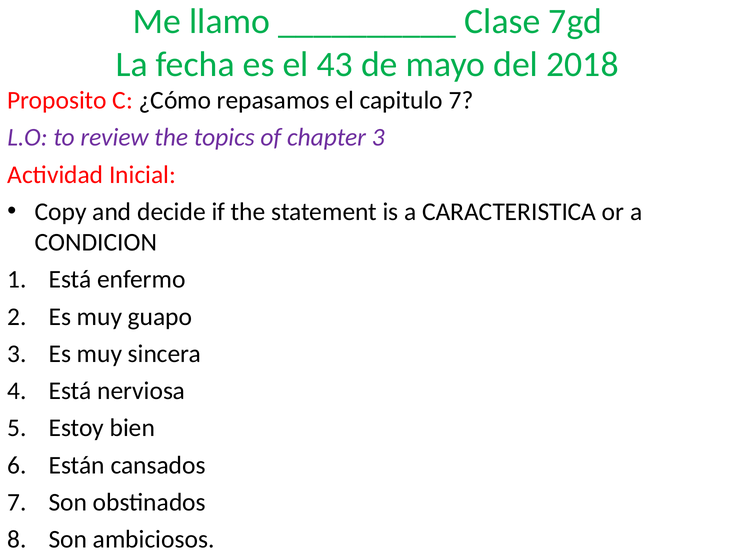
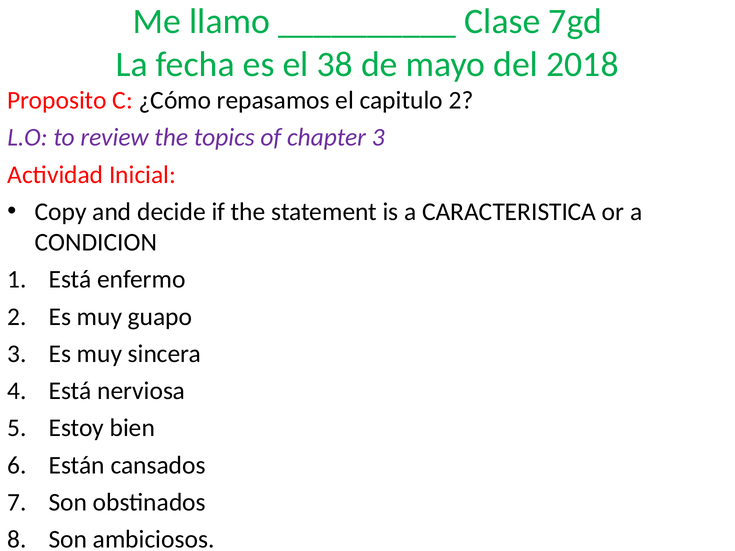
43: 43 -> 38 (335, 64)
capitulo 7: 7 -> 2 (461, 100)
